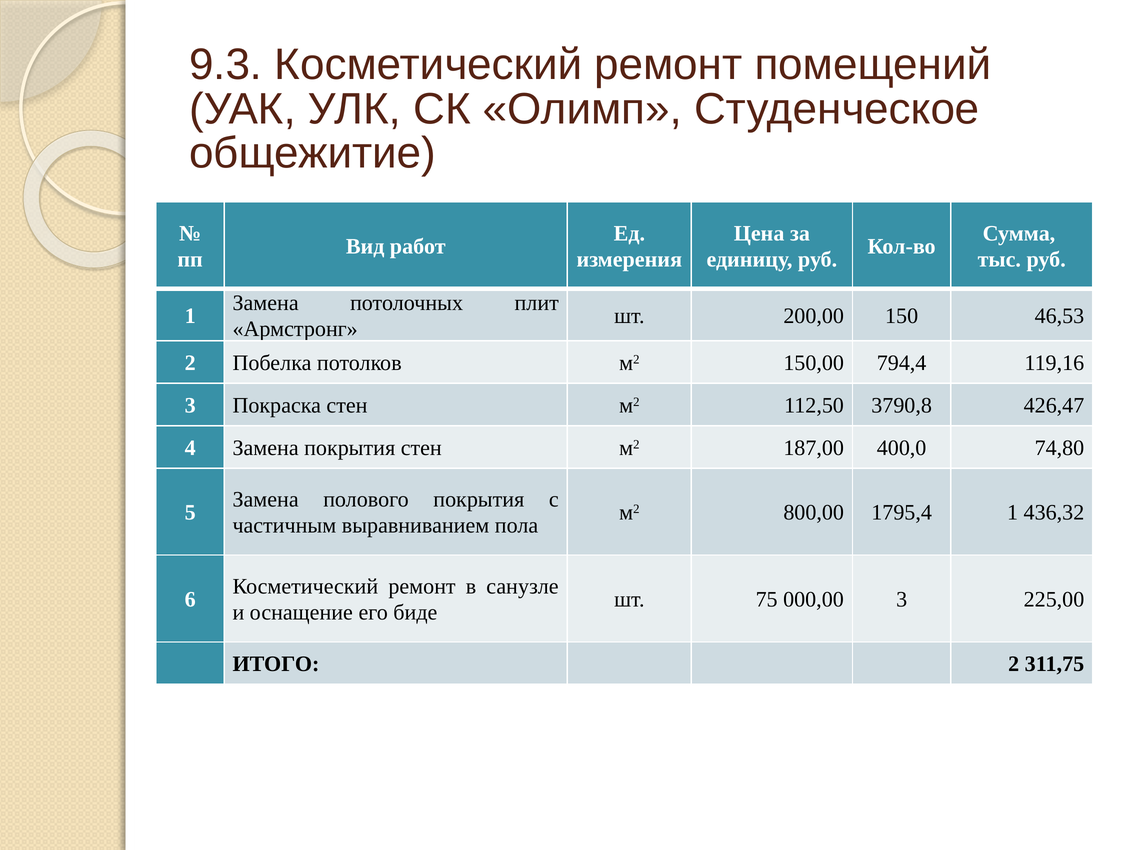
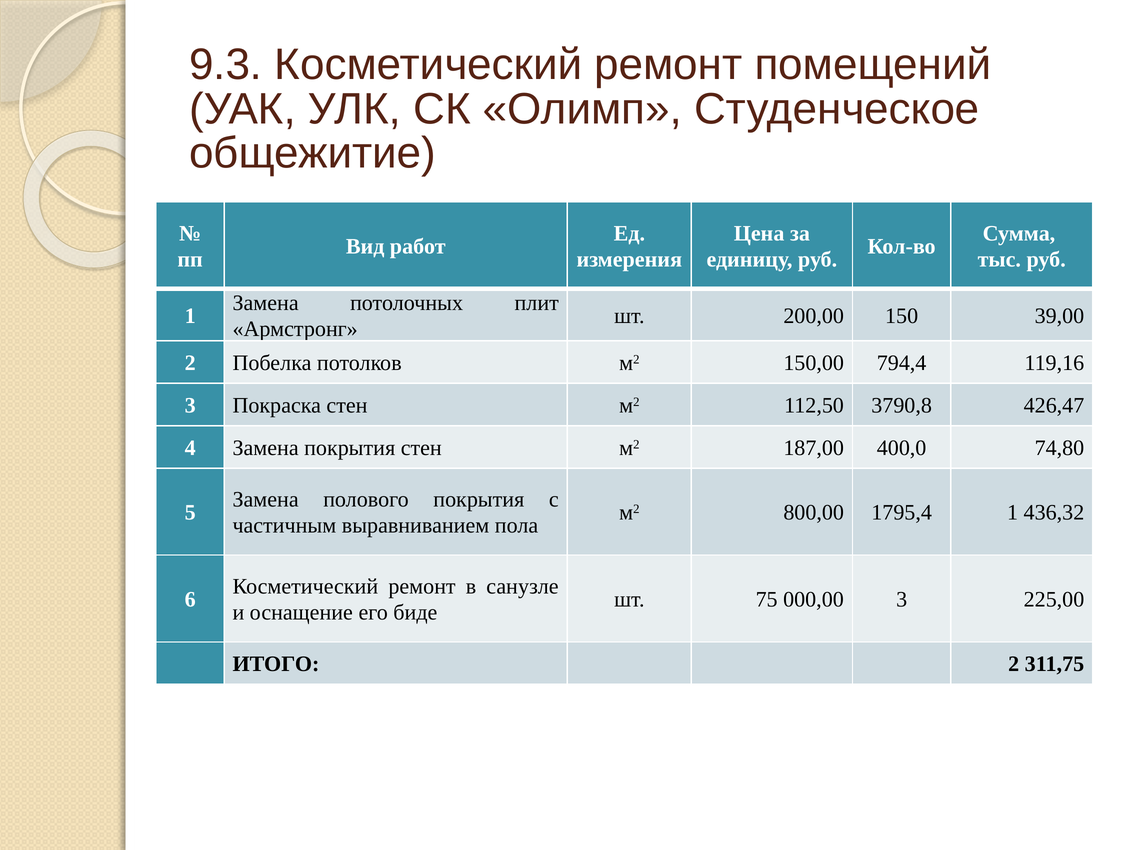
46,53: 46,53 -> 39,00 (1059, 316)
